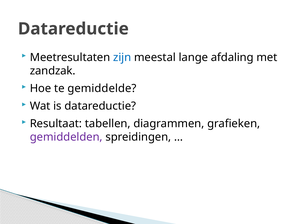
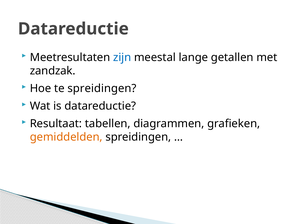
afdaling: afdaling -> getallen (232, 57)
te gemiddelde: gemiddelde -> spreidingen (102, 89)
gemiddelden colour: purple -> orange (66, 137)
